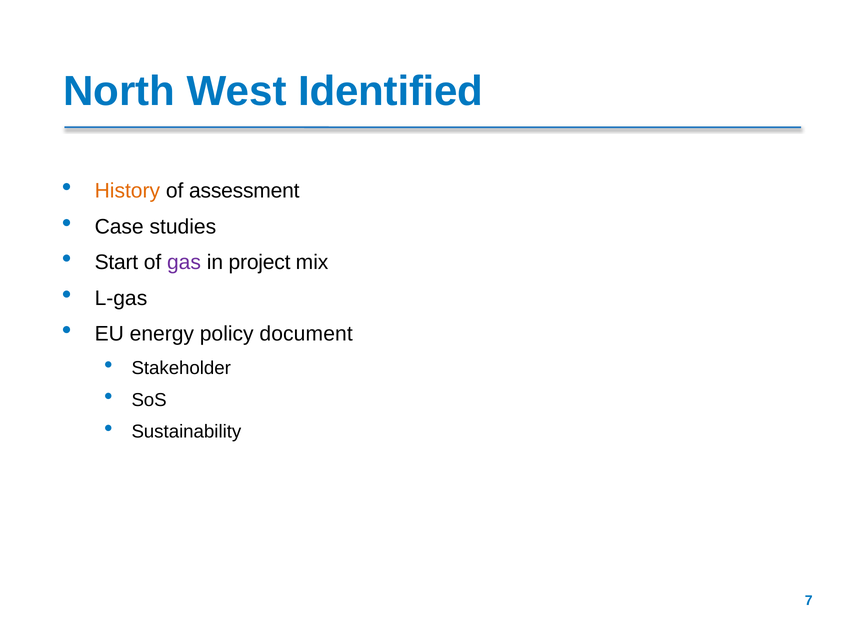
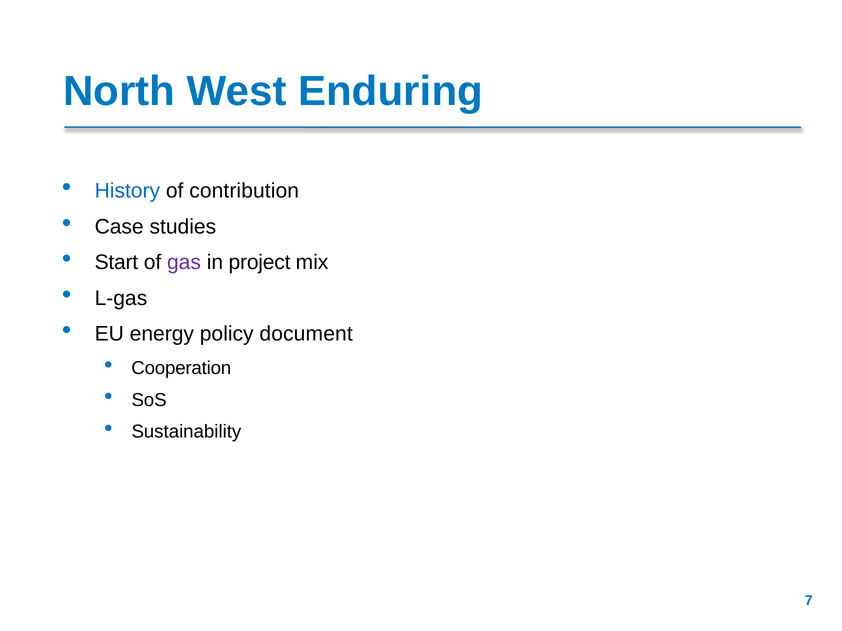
Identified: Identified -> Enduring (391, 91)
History colour: orange -> blue (127, 191)
assessment: assessment -> contribution (244, 191)
Stakeholder: Stakeholder -> Cooperation (181, 368)
